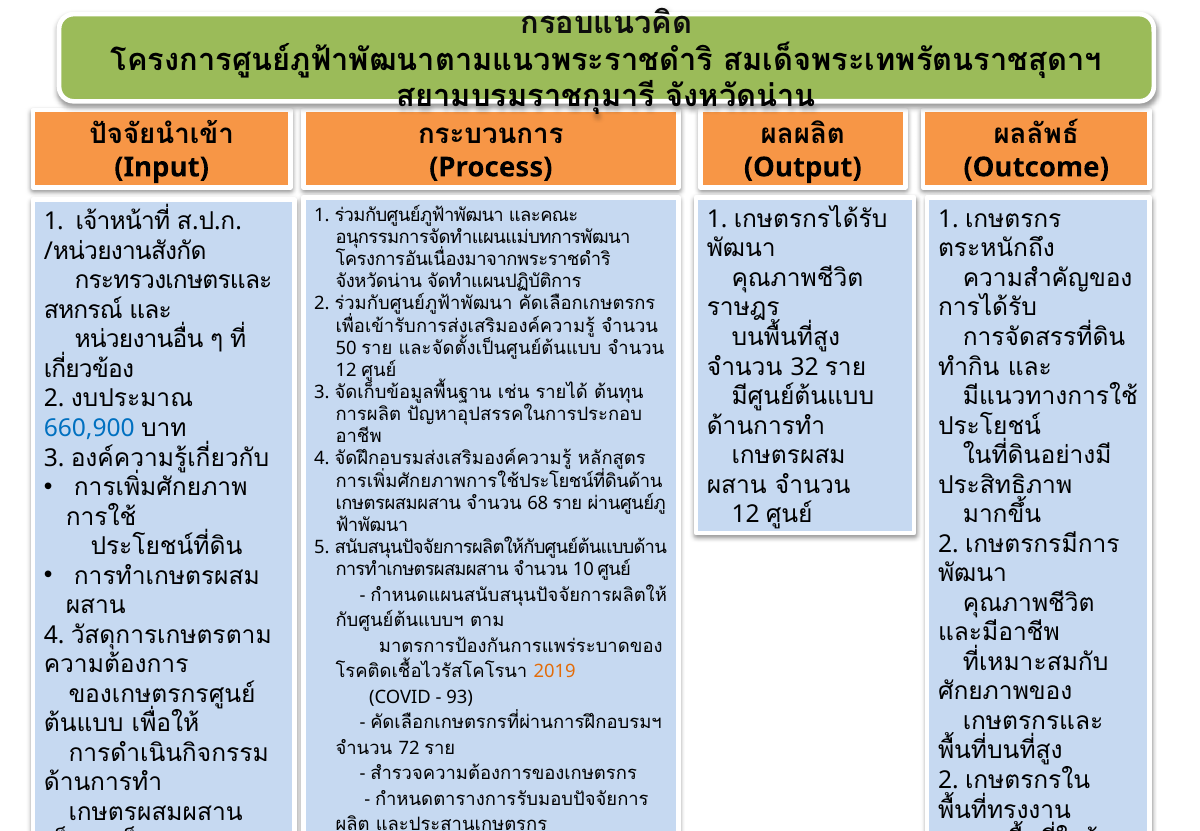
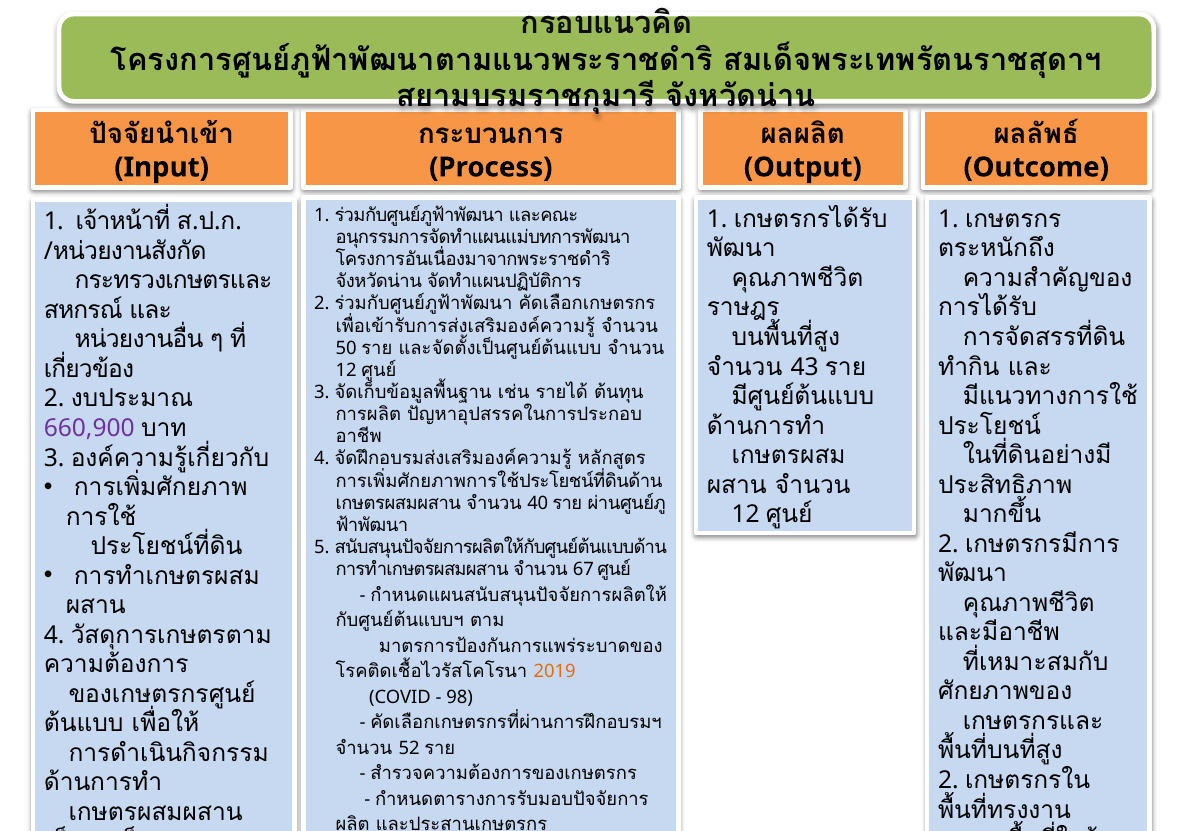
32: 32 -> 43 (805, 367)
660,900 colour: blue -> purple (89, 428)
68: 68 -> 40 (538, 503)
10: 10 -> 67 (583, 570)
93: 93 -> 98 (460, 697)
72: 72 -> 52 (409, 748)
